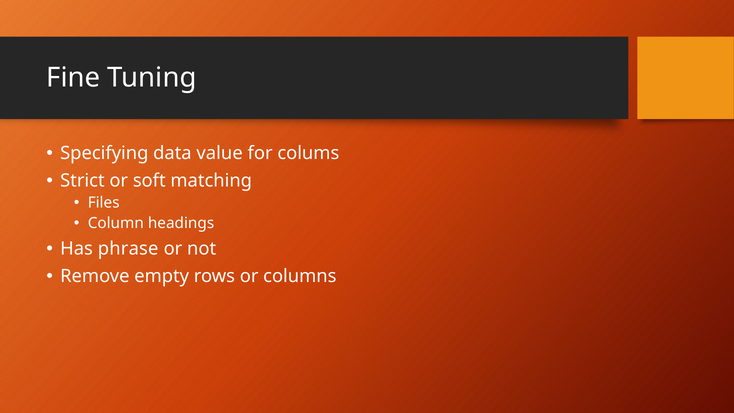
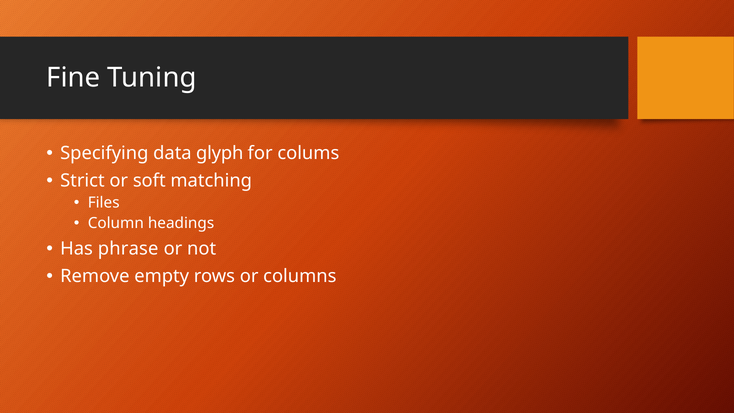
value: value -> glyph (220, 153)
